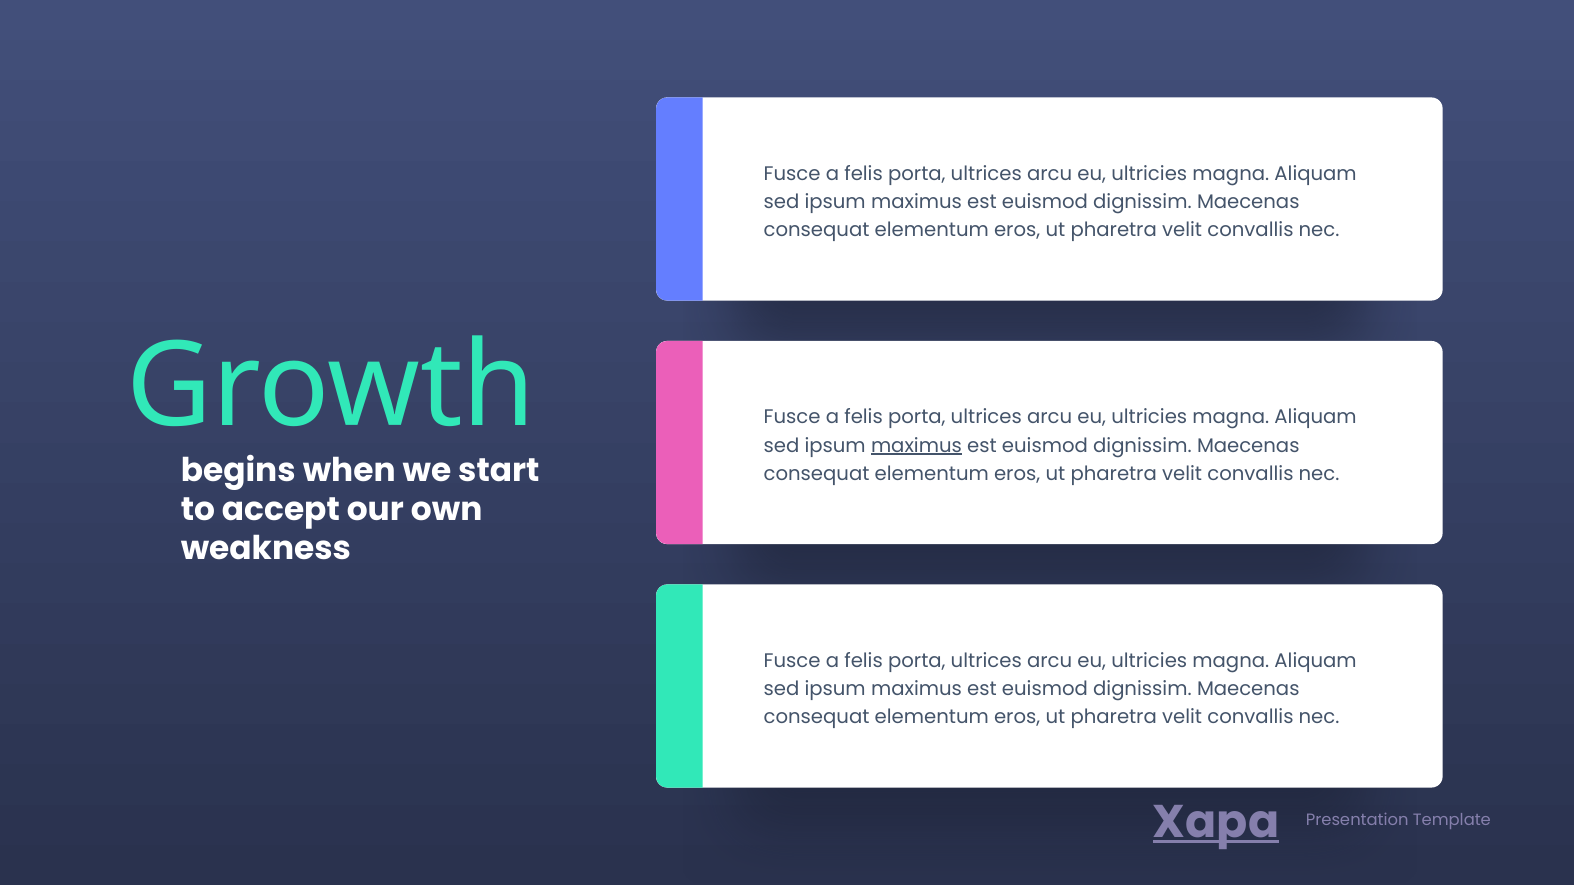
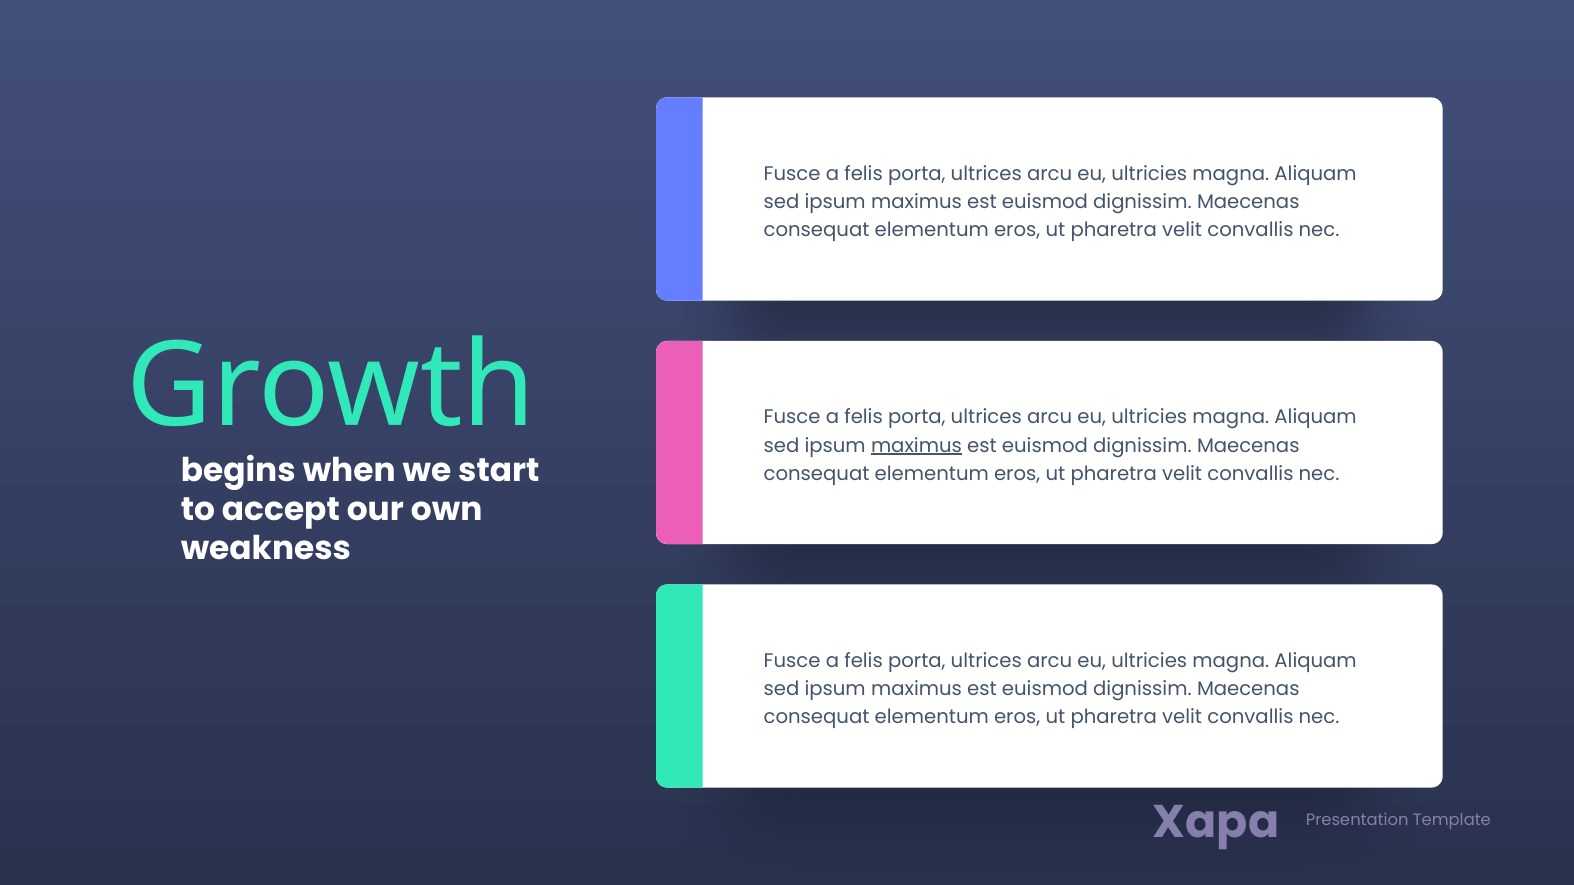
Xapa underline: present -> none (1216, 822)
